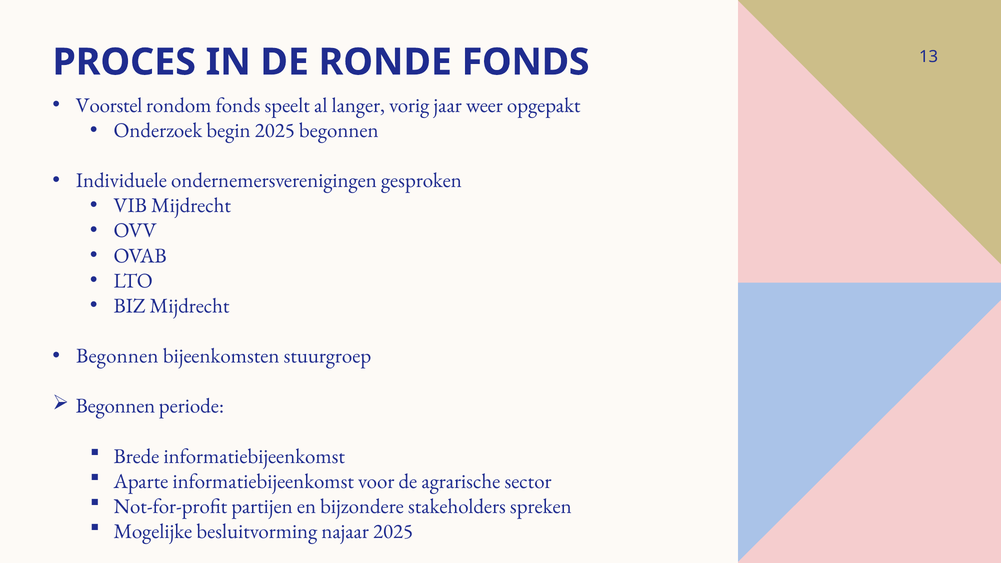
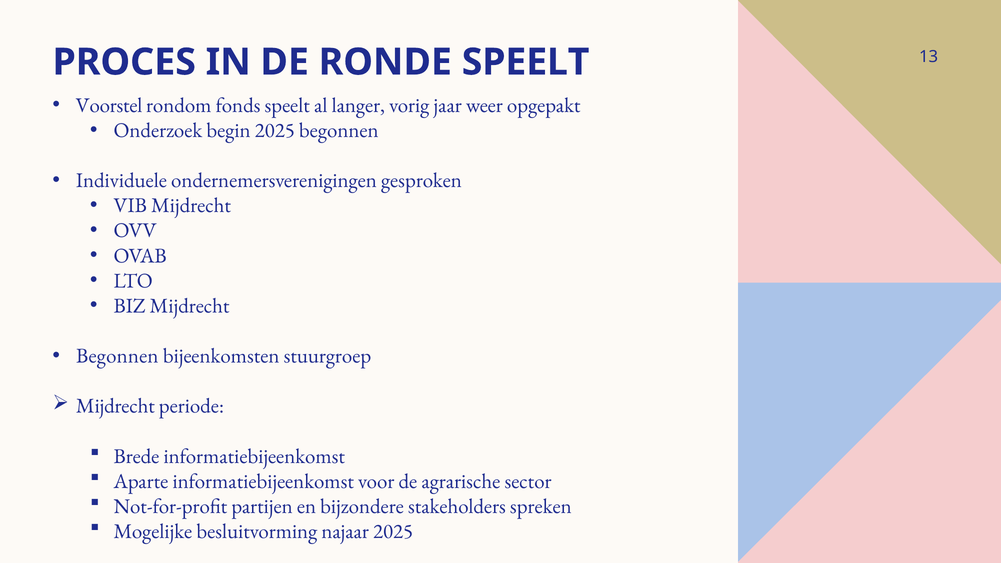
RONDE FONDS: FONDS -> SPEELT (526, 62)
Begonnen: Begonnen -> Mijdrecht (115, 406)
